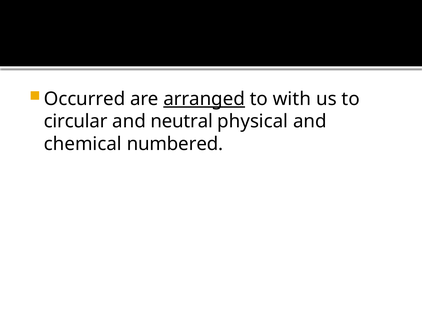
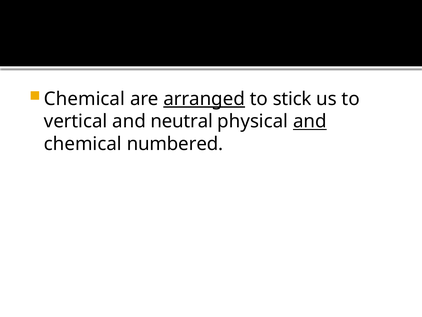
Occurred: Occurred -> Chemical (84, 99)
with: with -> stick (292, 99)
circular: circular -> vertical (76, 121)
and underline: none -> present (310, 121)
